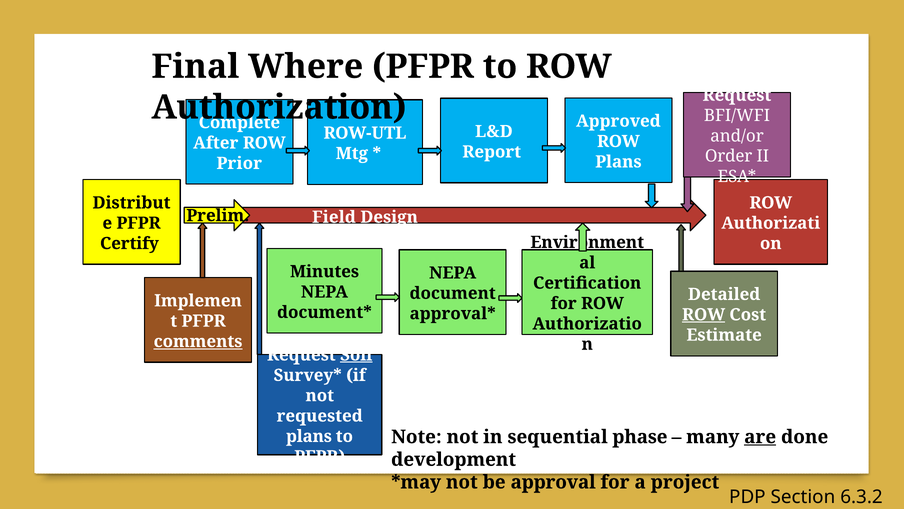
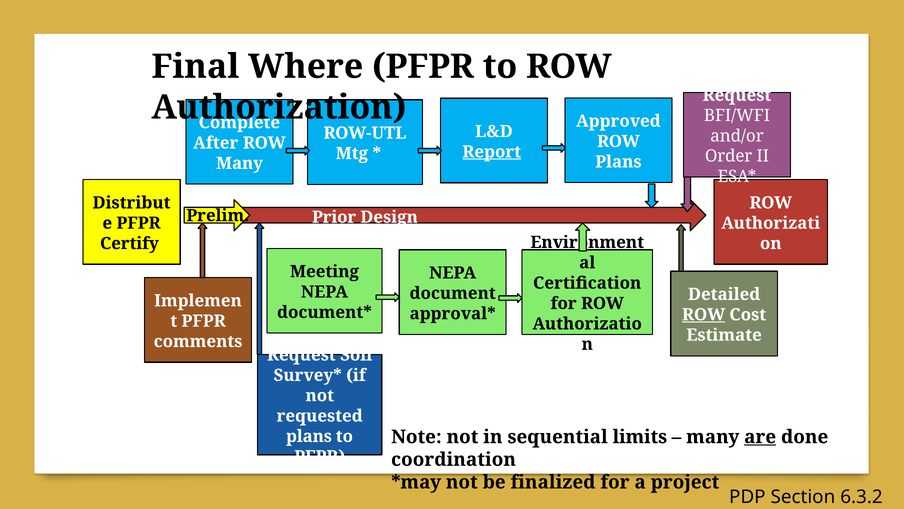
Report underline: none -> present (492, 152)
Prior: Prior -> Many (239, 163)
Field: Field -> Prior (334, 217)
Minutes: Minutes -> Meeting (324, 271)
comments underline: present -> none (198, 341)
Soil underline: present -> none (356, 355)
phase: phase -> limits (640, 437)
development: development -> coordination (454, 459)
approval: approval -> finalized (553, 482)
